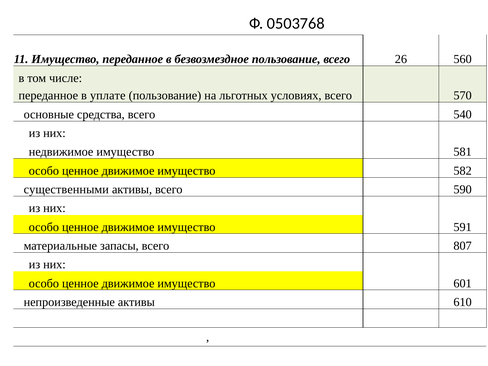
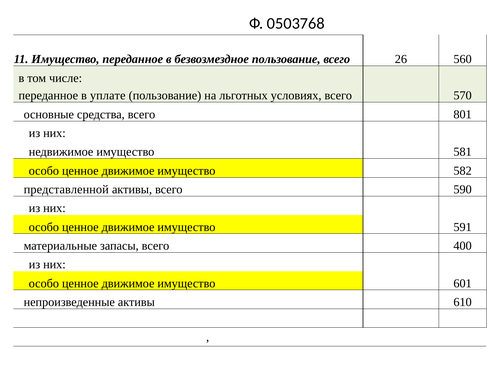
540: 540 -> 801 (463, 114)
существенными: существенными -> представленной (66, 189)
807: 807 -> 400 (463, 246)
